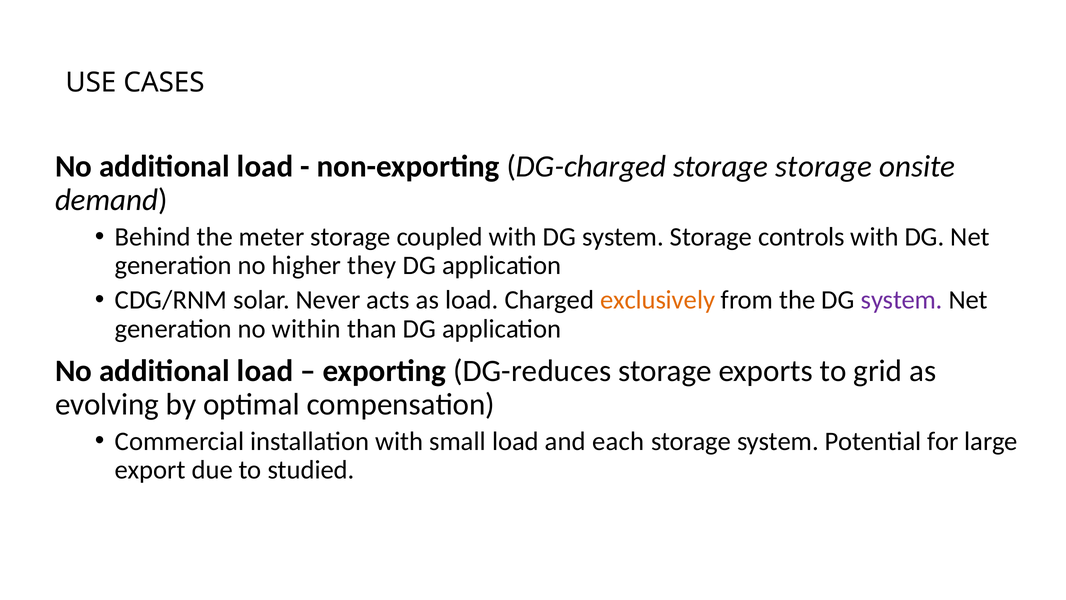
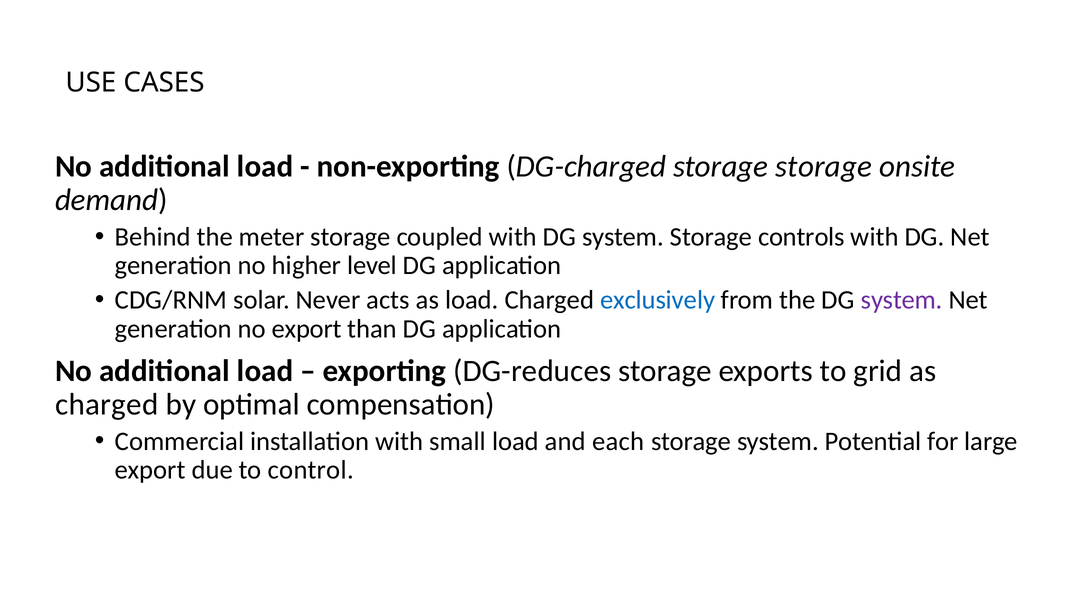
they: they -> level (372, 265)
exclusively colour: orange -> blue (658, 300)
no within: within -> export (307, 329)
evolving: evolving -> charged (107, 404)
studied: studied -> control (311, 470)
